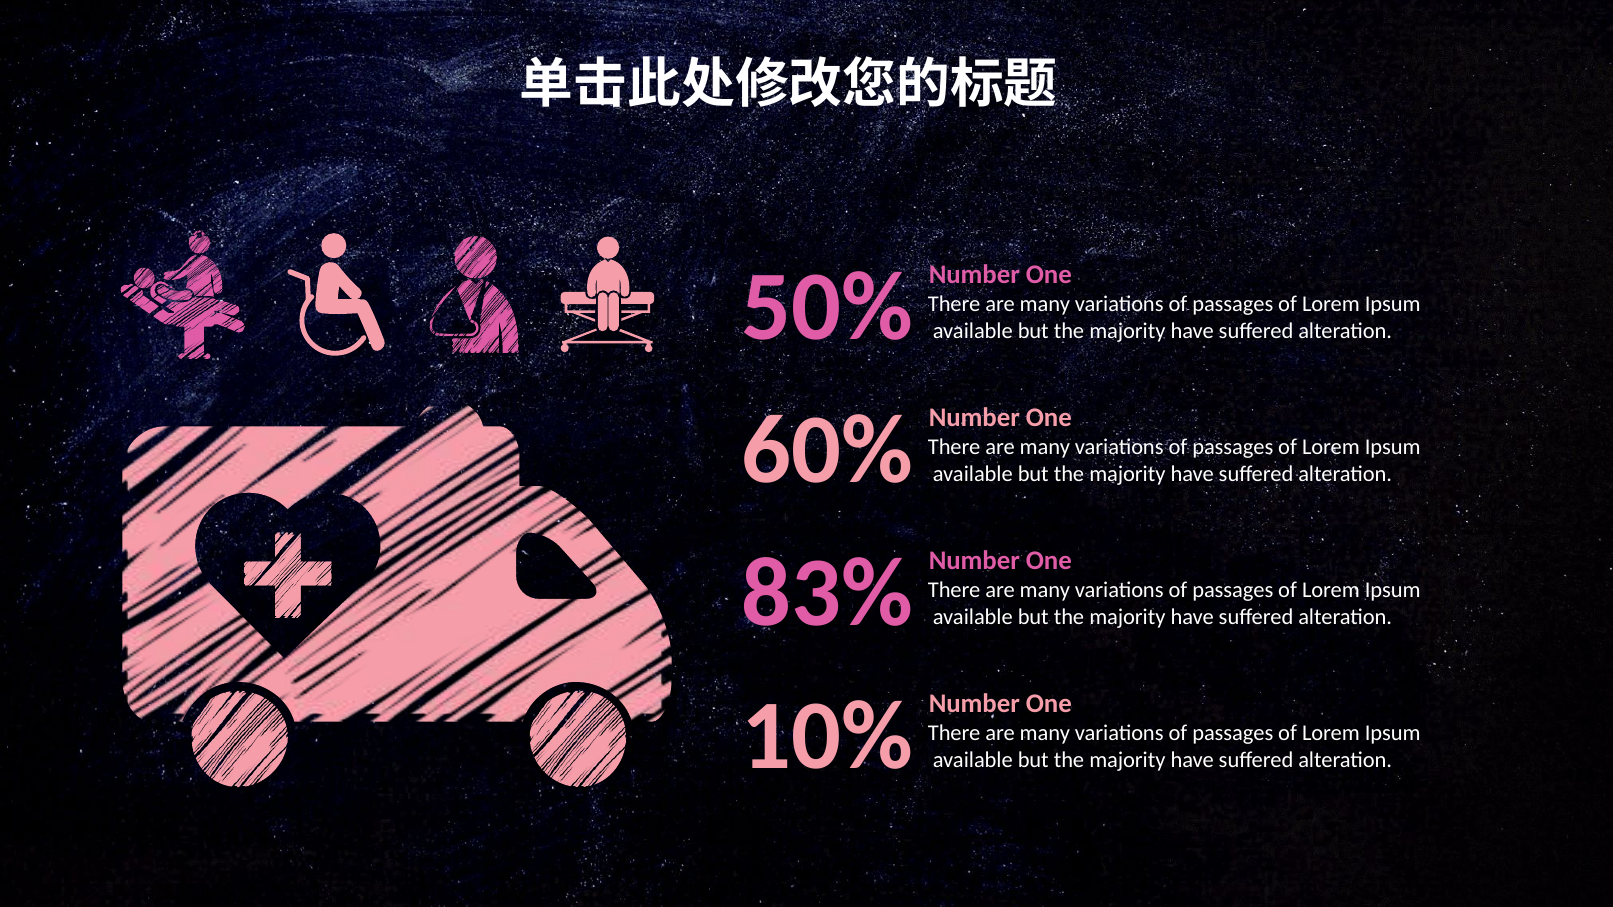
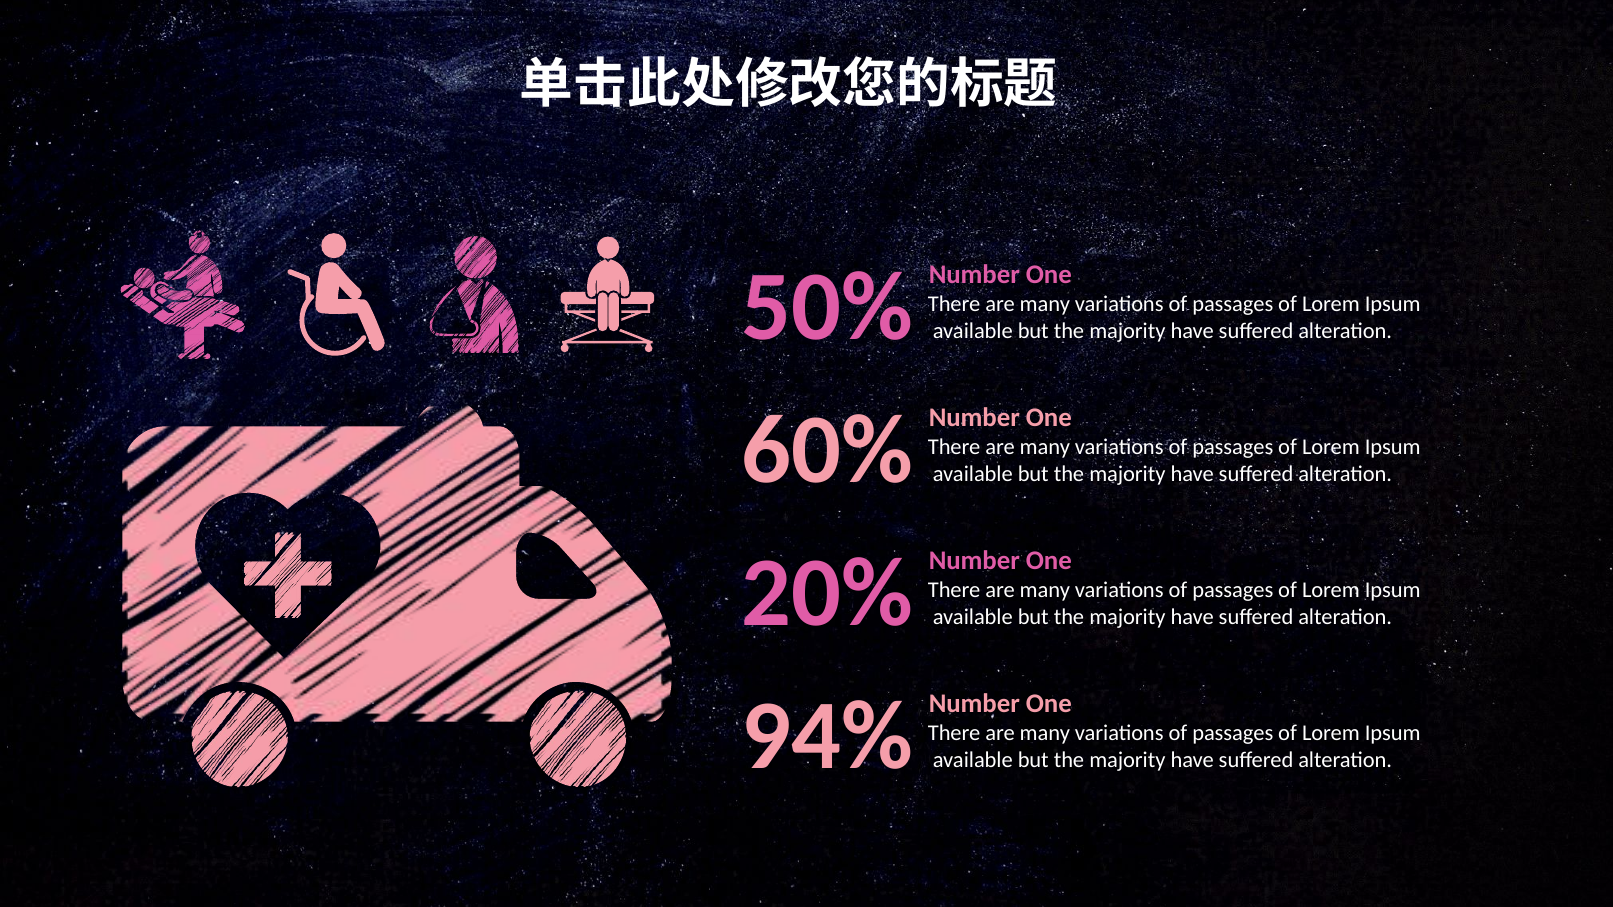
83%: 83% -> 20% (828, 593)
10%: 10% -> 94% (828, 737)
